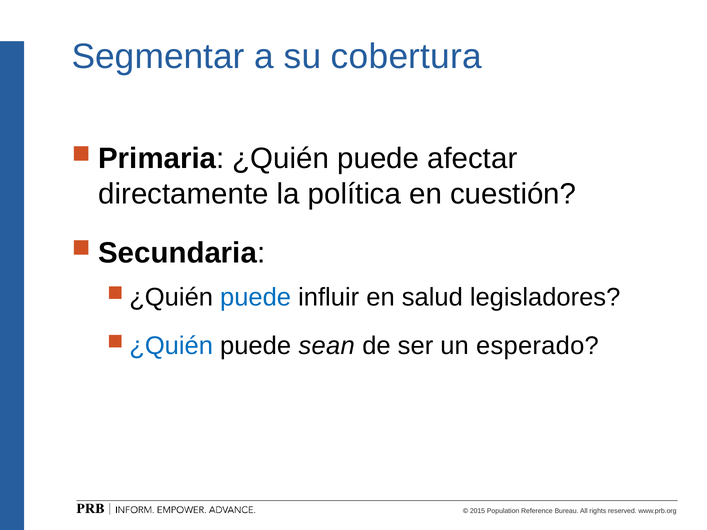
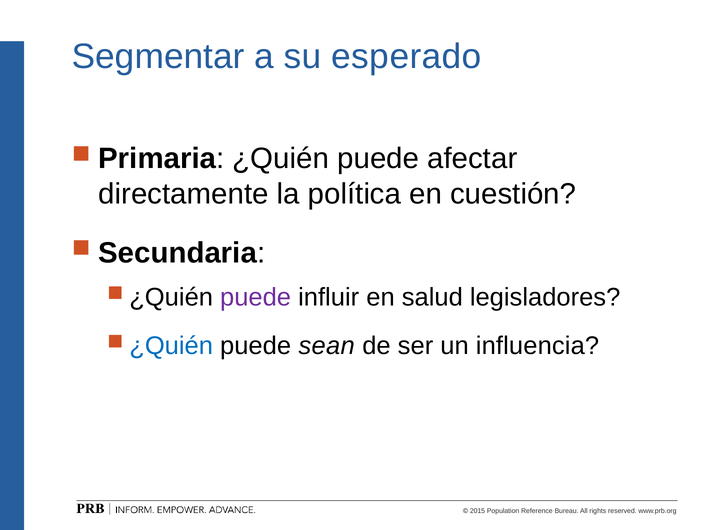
cobertura: cobertura -> esperado (406, 57)
puede colour: blue -> purple (256, 298)
esperado: esperado -> influencia (538, 346)
